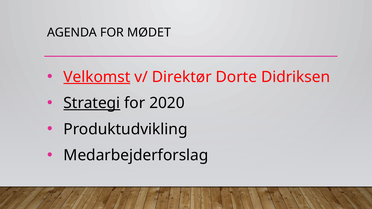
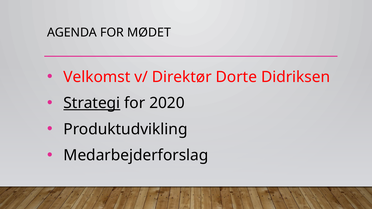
Velkomst underline: present -> none (97, 77)
